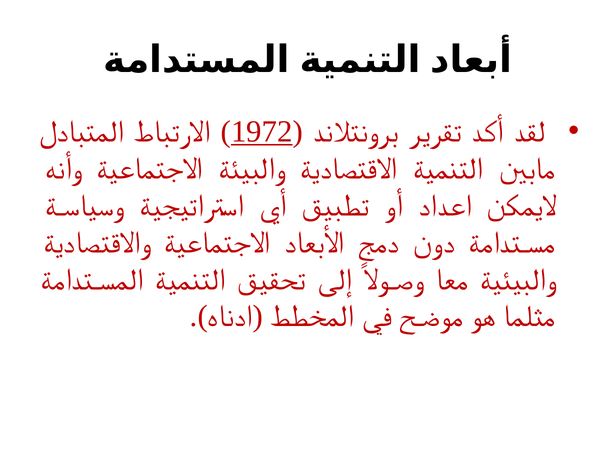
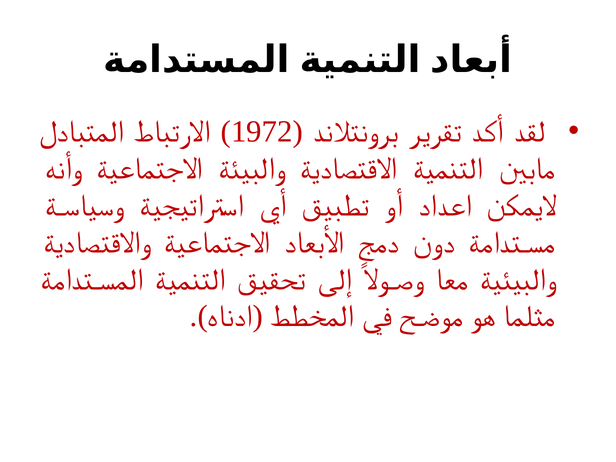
1972 underline: present -> none (262, 132)
